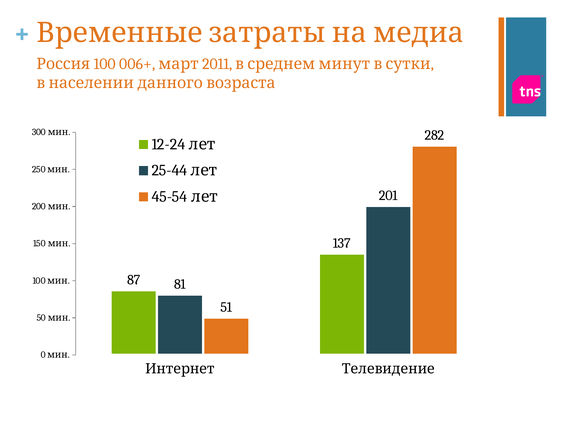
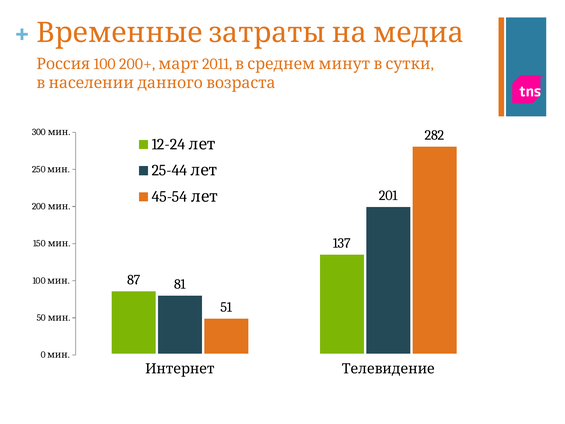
006+: 006+ -> 200+ (137, 64)
